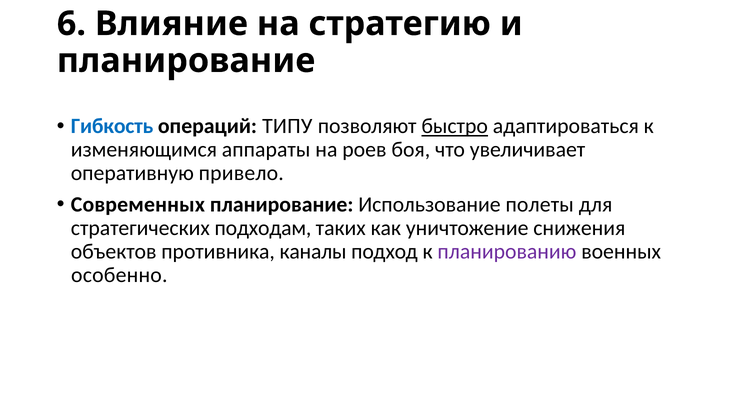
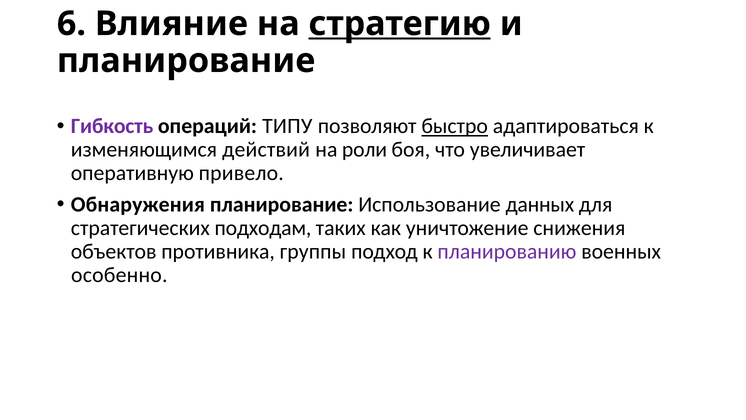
стратегию underline: none -> present (400, 24)
Гибкость colour: blue -> purple (112, 126)
аппараты: аппараты -> действий (266, 150)
роев: роев -> роли (365, 150)
Современных: Современных -> Обнаружения (138, 204)
полеты: полеты -> данных (540, 204)
каналы: каналы -> группы (313, 251)
